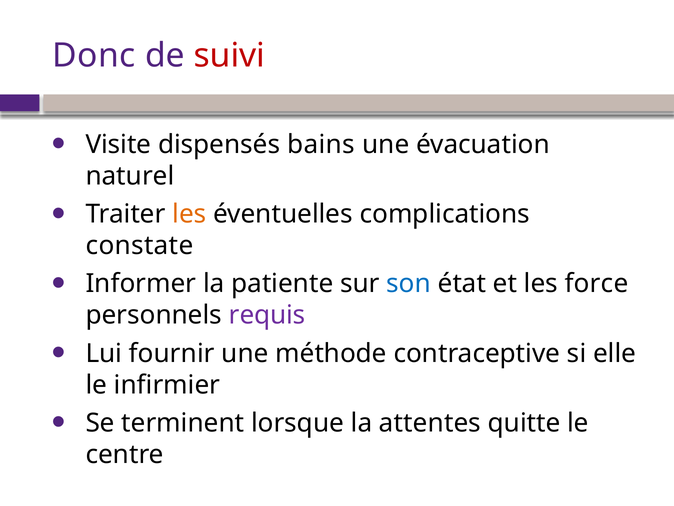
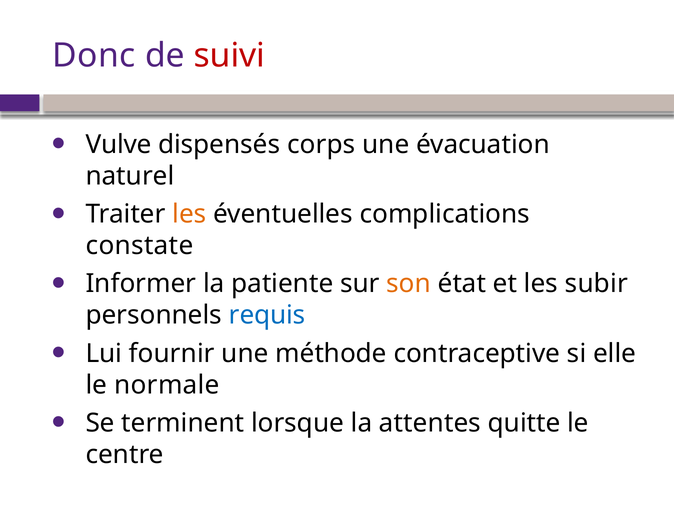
Visite: Visite -> Vulve (119, 145)
bains: bains -> corps (321, 145)
son colour: blue -> orange (409, 284)
force: force -> subir (596, 284)
requis colour: purple -> blue (267, 315)
infirmier: infirmier -> normale (167, 384)
